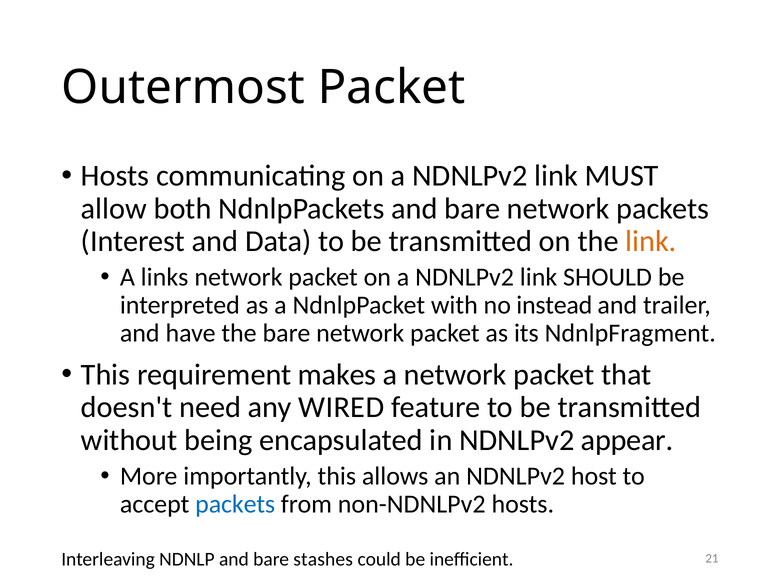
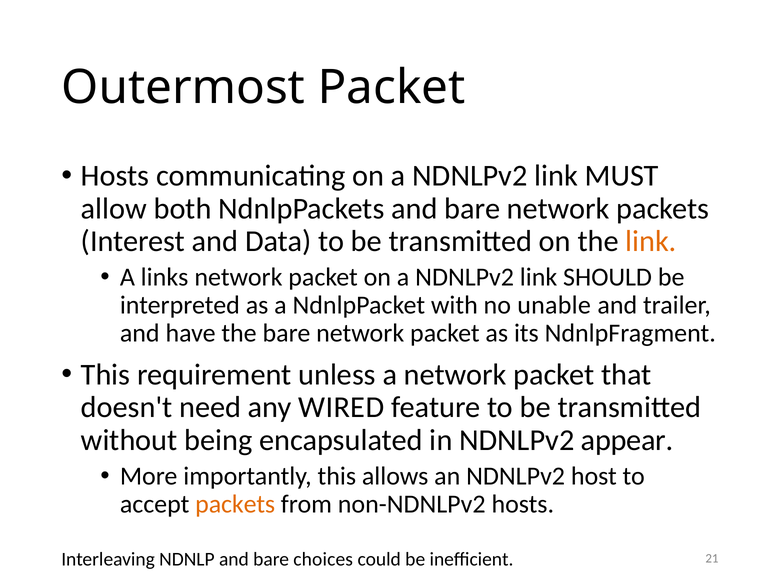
instead: instead -> unable (554, 305)
makes: makes -> unless (337, 375)
packets colour: blue -> orange (235, 504)
stashes: stashes -> choices (323, 559)
